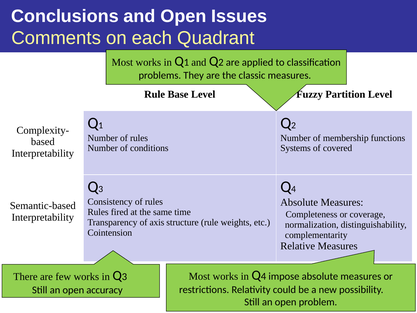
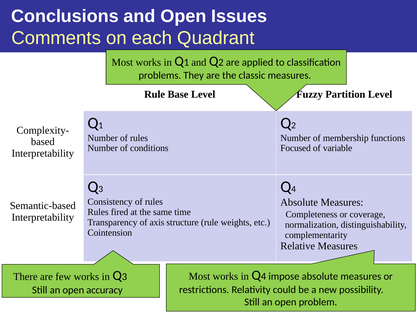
Systems: Systems -> Focused (296, 148)
covered: covered -> variable (338, 148)
